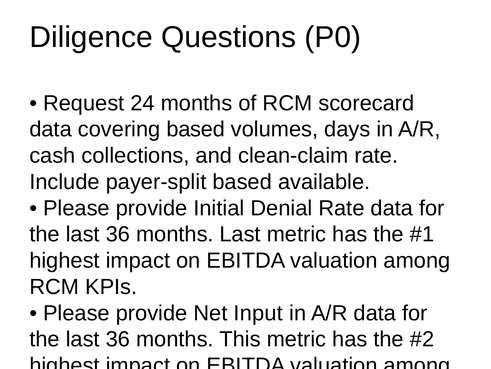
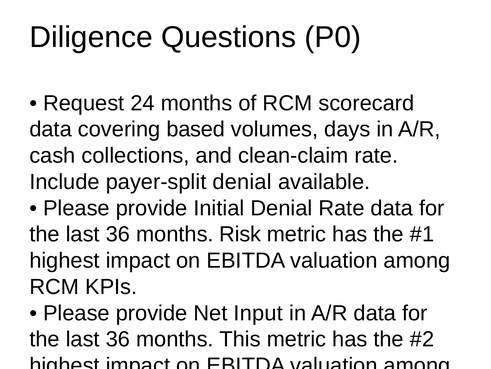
payer-split based: based -> denial (242, 182)
months Last: Last -> Risk (240, 234)
